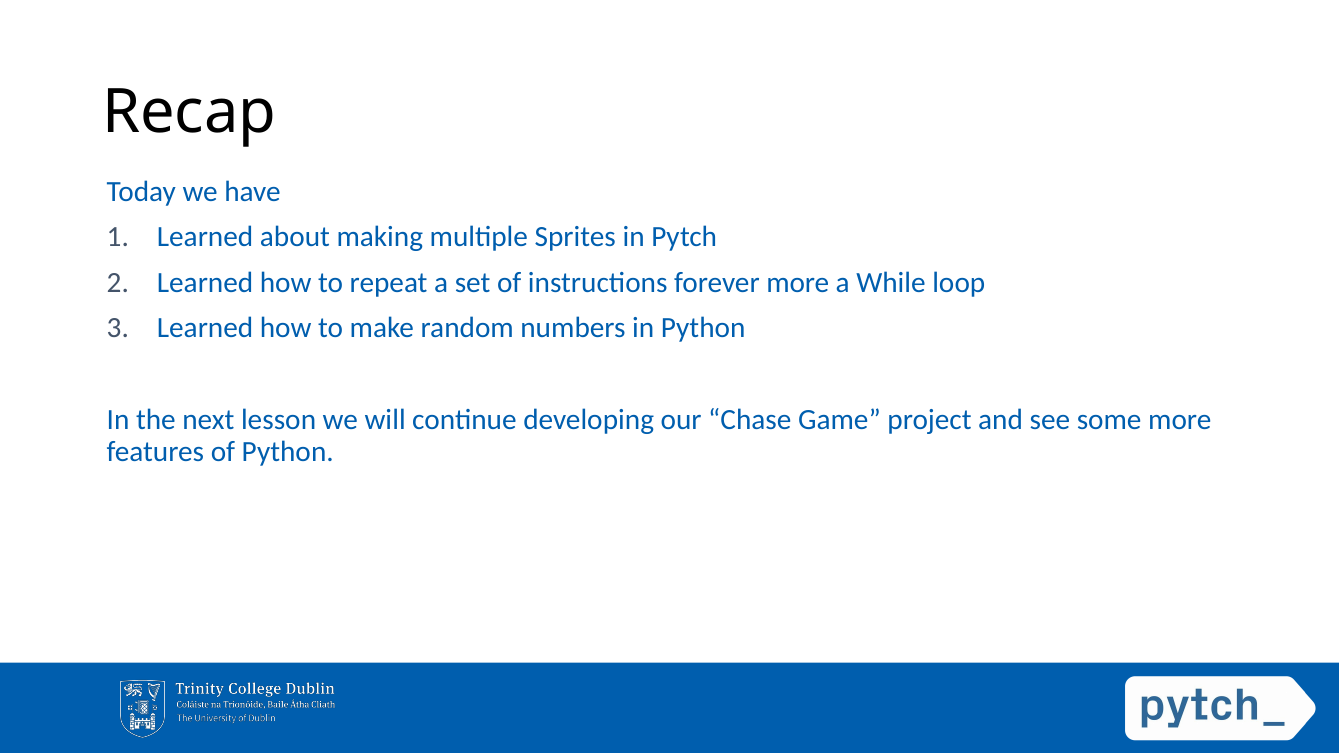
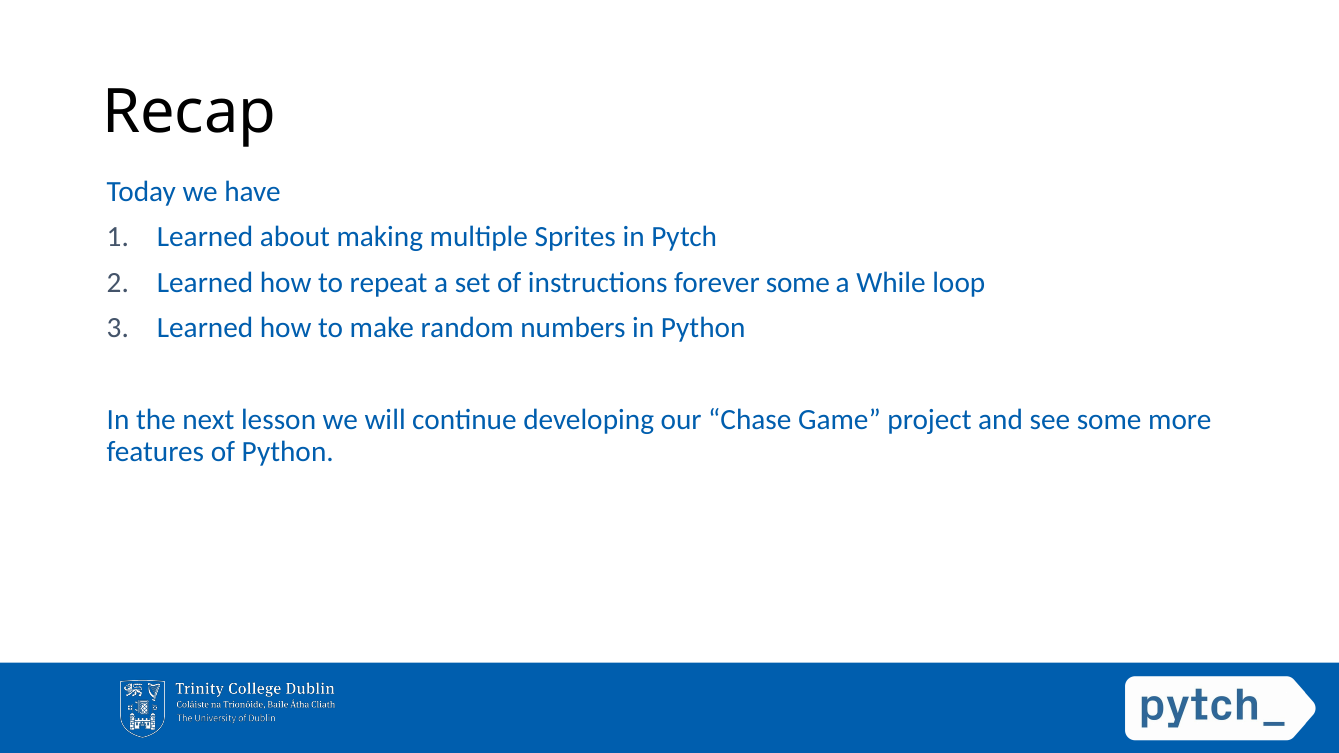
forever more: more -> some (798, 283)
